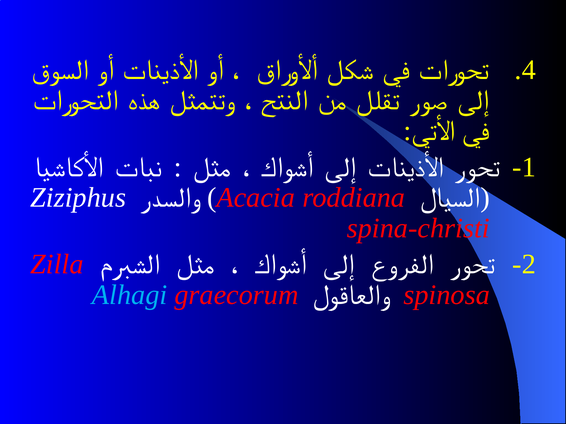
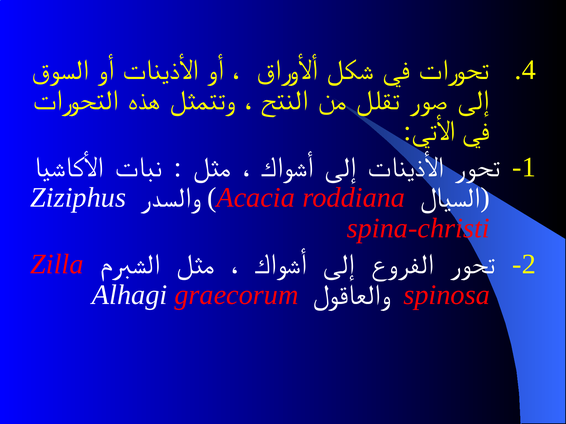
Alhagi colour: light blue -> white (130, 295)
